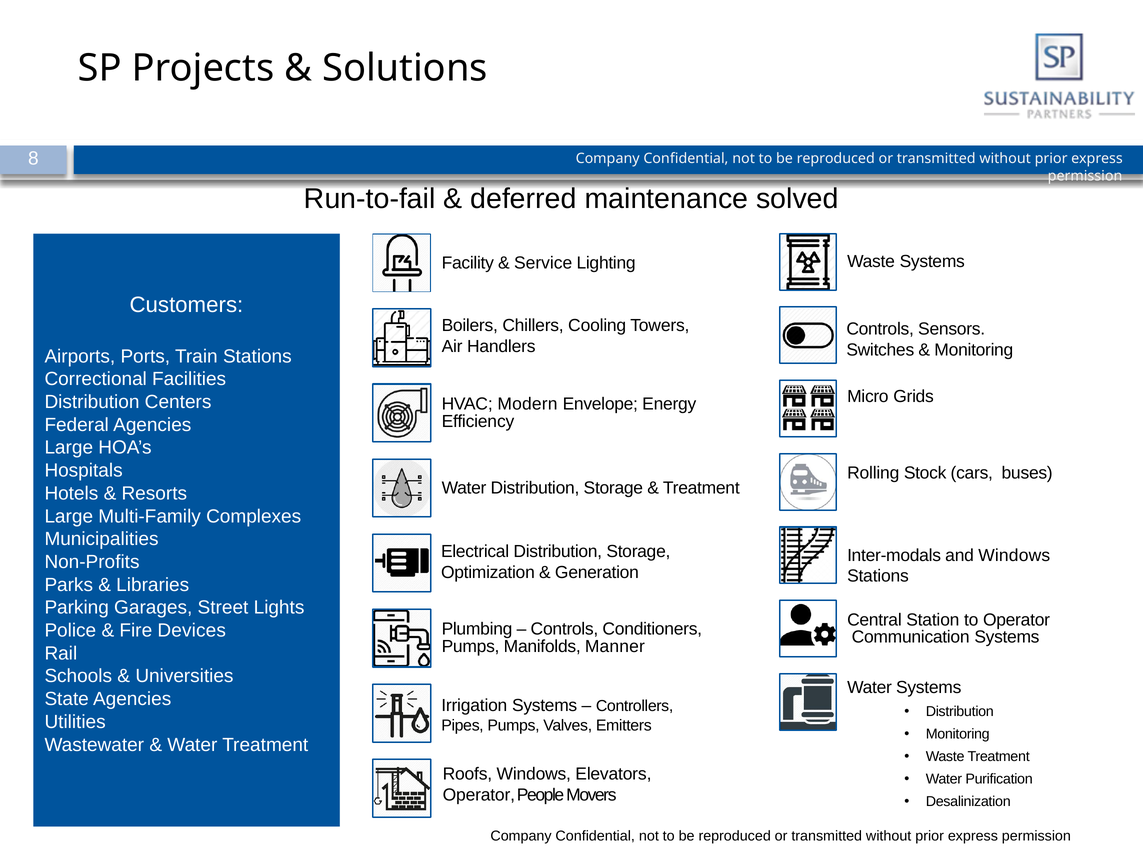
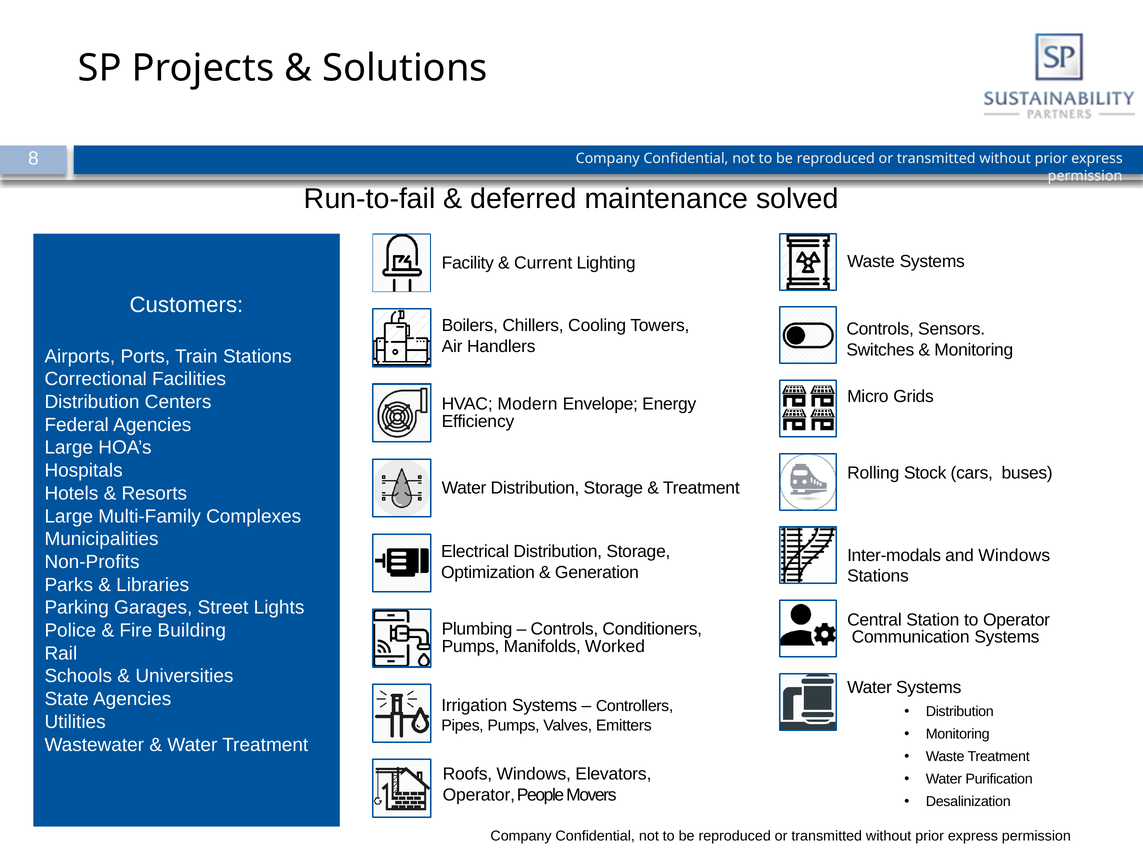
Service: Service -> Current (543, 263)
Devices: Devices -> Building (192, 631)
Manner: Manner -> Worked (615, 647)
